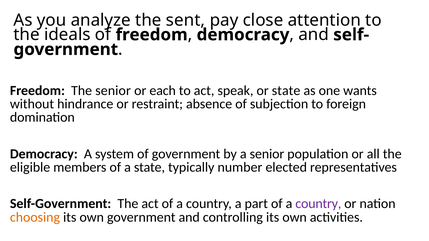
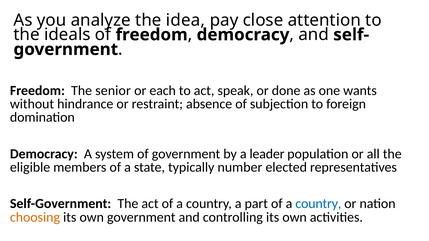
sent: sent -> idea (186, 20)
or state: state -> done (286, 91)
a senior: senior -> leader (267, 154)
country colour: purple -> blue (318, 204)
